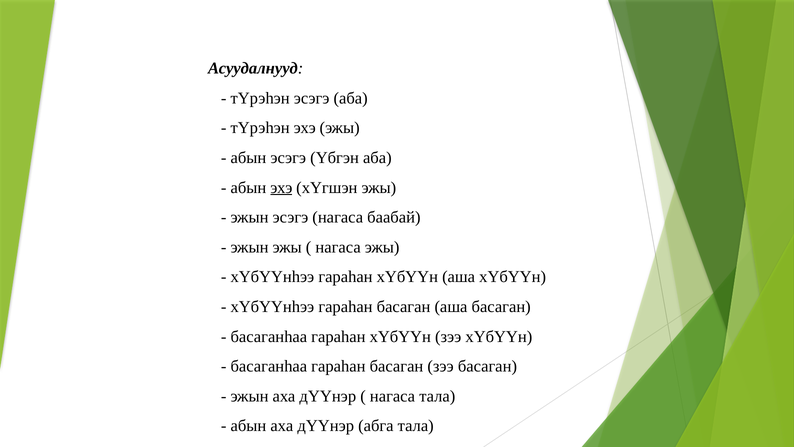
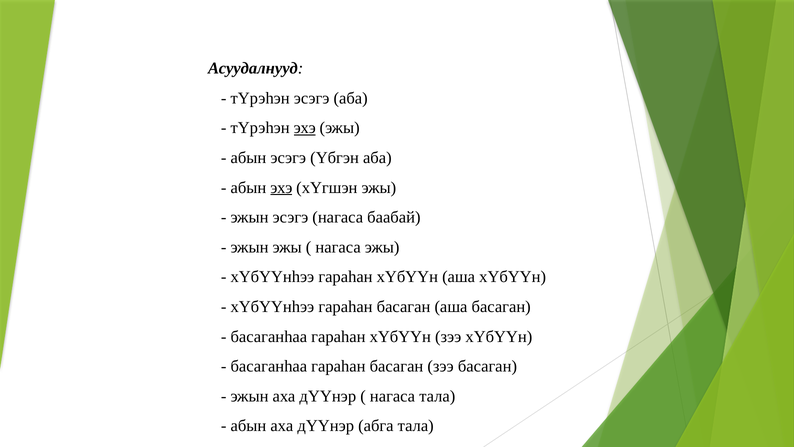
эхэ underline: none -> present (305, 128)
